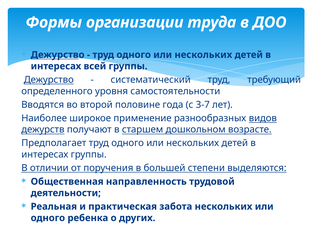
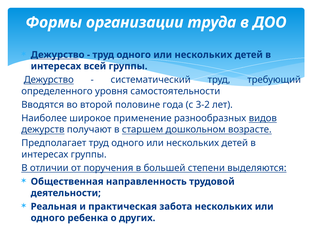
3-7: 3-7 -> 3-2 (203, 105)
